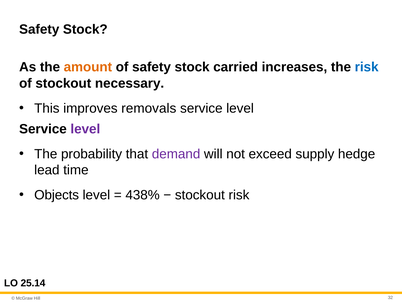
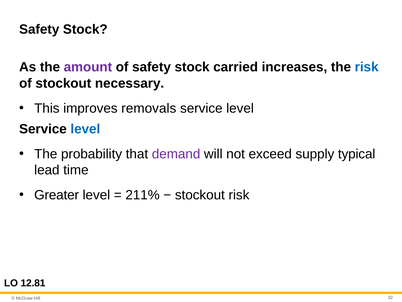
amount colour: orange -> purple (88, 67)
level colour: purple -> blue (85, 129)
hedge: hedge -> typical (357, 154)
Objects: Objects -> Greater (57, 195)
438%: 438% -> 211% (143, 195)
25.14: 25.14 -> 12.81 (33, 283)
